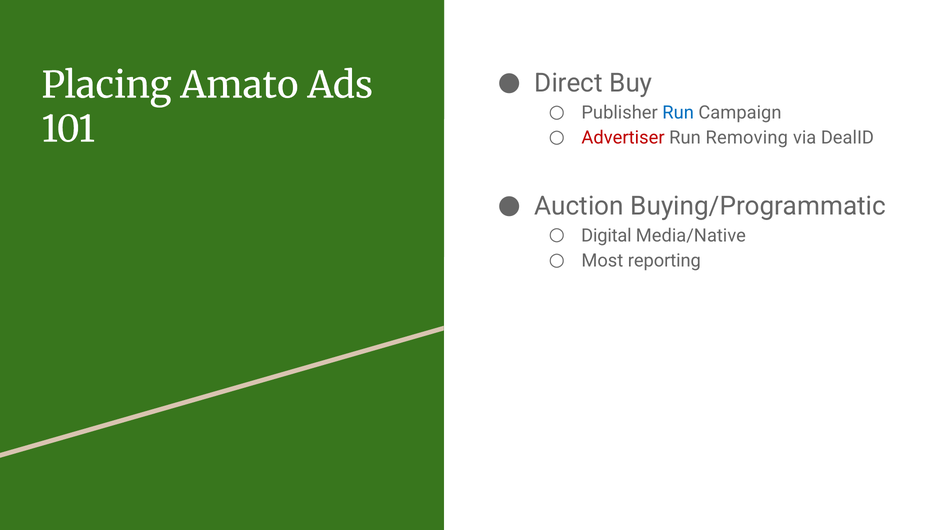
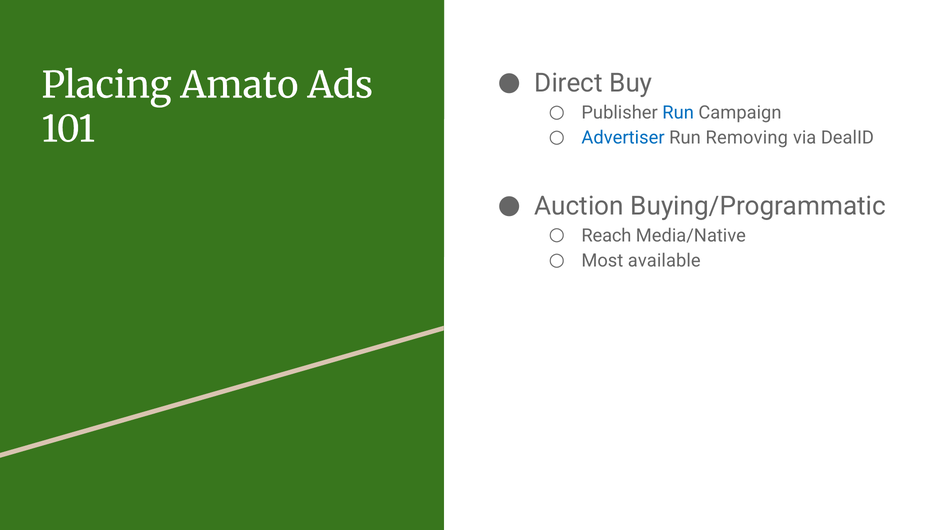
Advertiser colour: red -> blue (623, 138)
Digital: Digital -> Reach (606, 235)
reporting: reporting -> available (664, 260)
